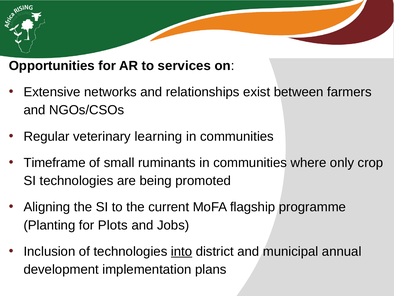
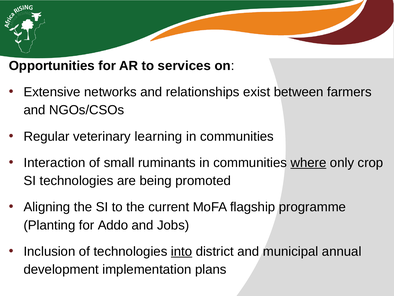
Timeframe: Timeframe -> Interaction (55, 162)
where underline: none -> present (308, 162)
Plots: Plots -> Addo (113, 225)
